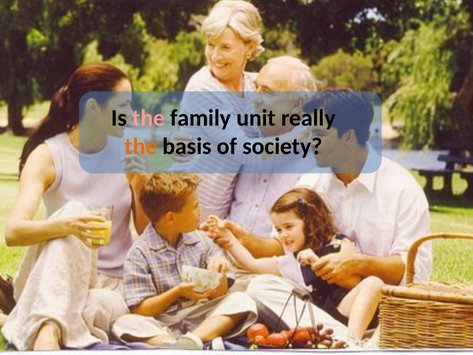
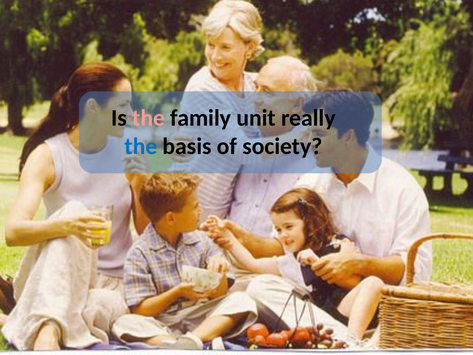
the colour: orange -> blue (141, 146)
